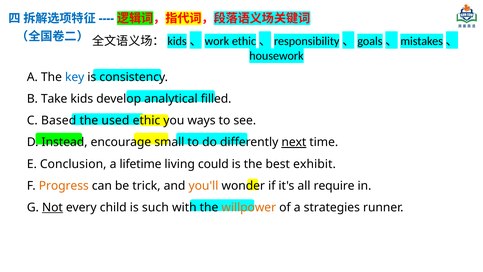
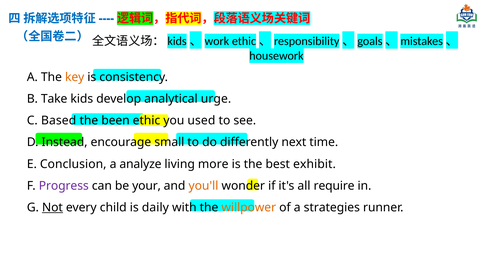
key colour: blue -> orange (75, 77)
filled: filled -> urge (216, 99)
used: used -> been (116, 120)
ways: ways -> used (201, 120)
next underline: present -> none (294, 142)
lifetime: lifetime -> analyze (141, 164)
could: could -> more (213, 164)
Progress colour: orange -> purple (64, 186)
trick: trick -> your (147, 186)
such: such -> daily (155, 207)
